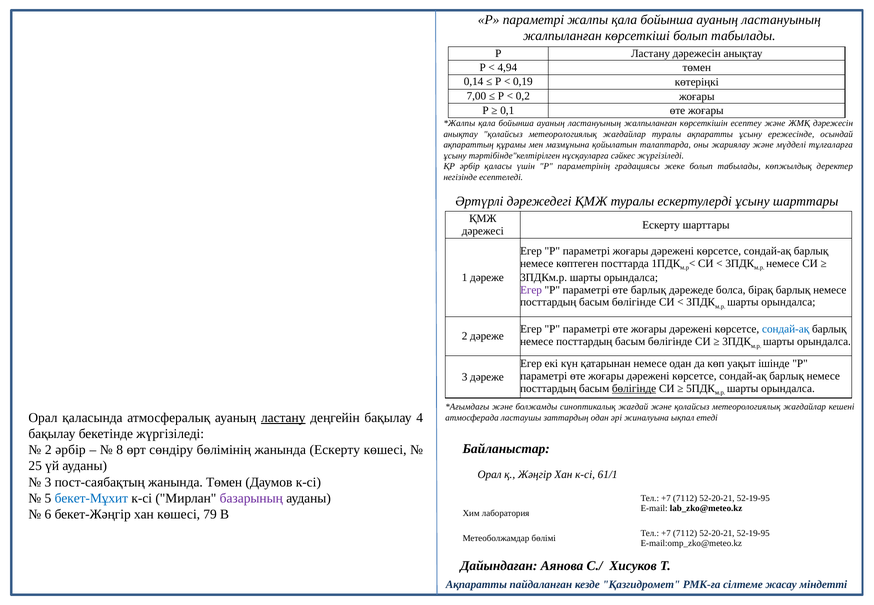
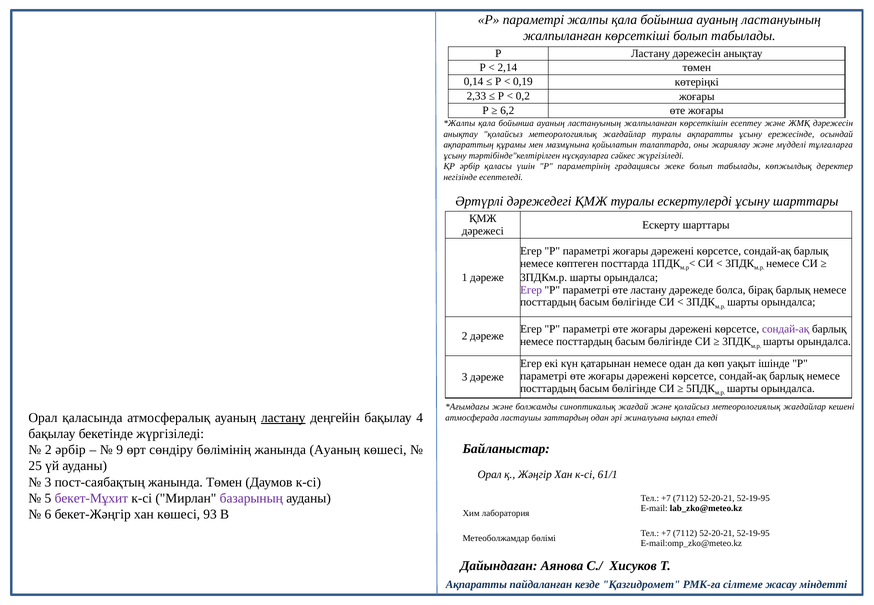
4,94: 4,94 -> 2,14 (507, 67)
7,00: 7,00 -> 2,33 (476, 96)
0,1: 0,1 -> 6,2 (507, 111)
өте барлық: барлық -> ластану (649, 290)
сондай-ақ colour: blue -> purple (786, 329)
бөлігінде underline: present -> none (634, 388)
8: 8 -> 9 (120, 450)
жанында Ескерту: Ескерту -> Ауаның (335, 450)
бекет-Мұхит colour: blue -> purple (91, 498)
79: 79 -> 93 (210, 514)
